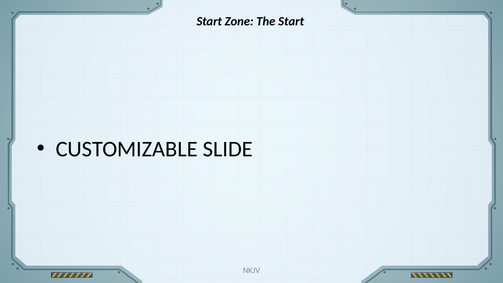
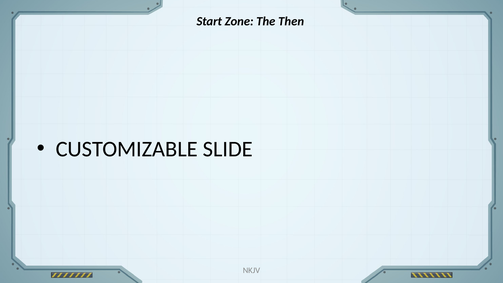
The Start: Start -> Then (291, 21)
